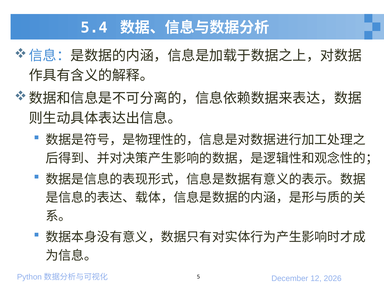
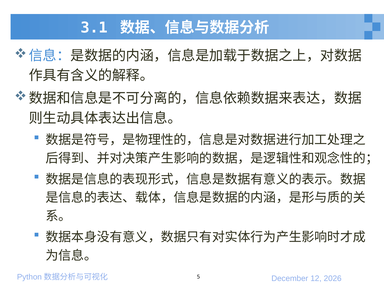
5.4: 5.4 -> 3.1 (94, 28)
